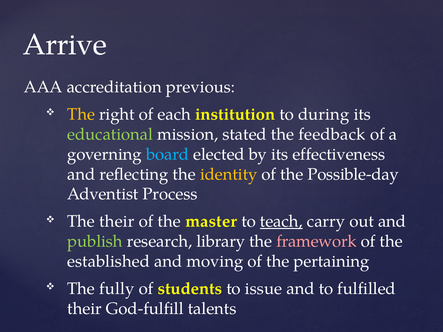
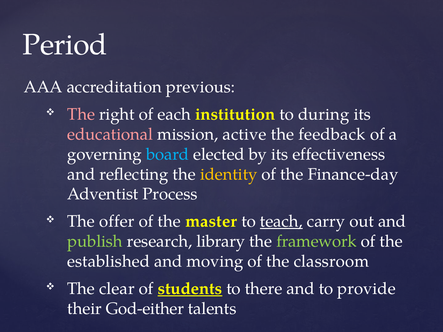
Arrive: Arrive -> Period (65, 45)
The colour: yellow -> pink (81, 115)
educational colour: light green -> pink (110, 134)
stated: stated -> active (245, 134)
Possible-day: Possible-day -> Finance-day (353, 174)
The their: their -> offer (117, 222)
framework colour: pink -> light green (317, 242)
pertaining: pertaining -> classroom (331, 262)
fully: fully -> clear (117, 289)
students underline: none -> present (190, 289)
issue: issue -> there (264, 289)
fulfilled: fulfilled -> provide (367, 289)
God-fulfill: God-fulfill -> God-either (145, 309)
